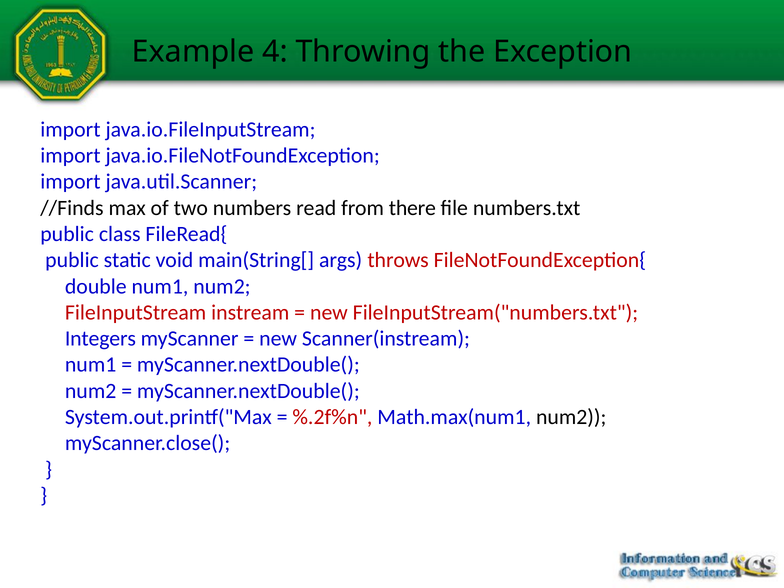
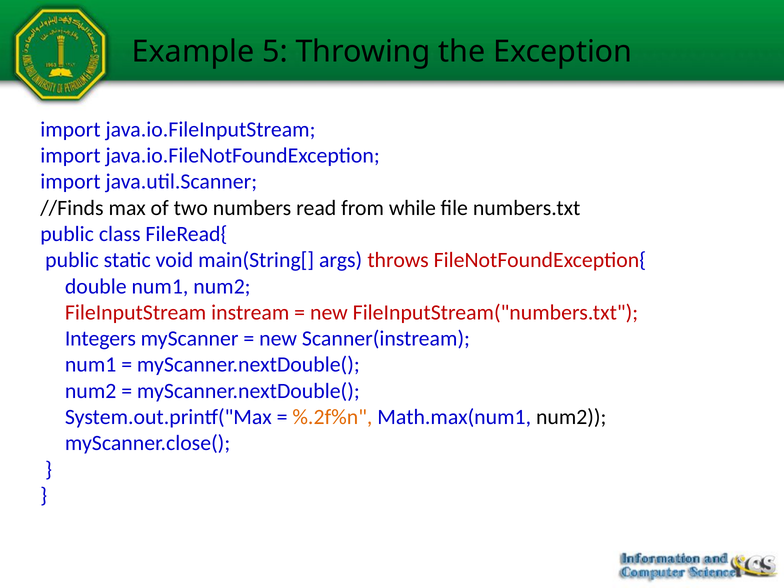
4: 4 -> 5 (275, 52)
there: there -> while (412, 208)
%.2f%n colour: red -> orange (332, 417)
